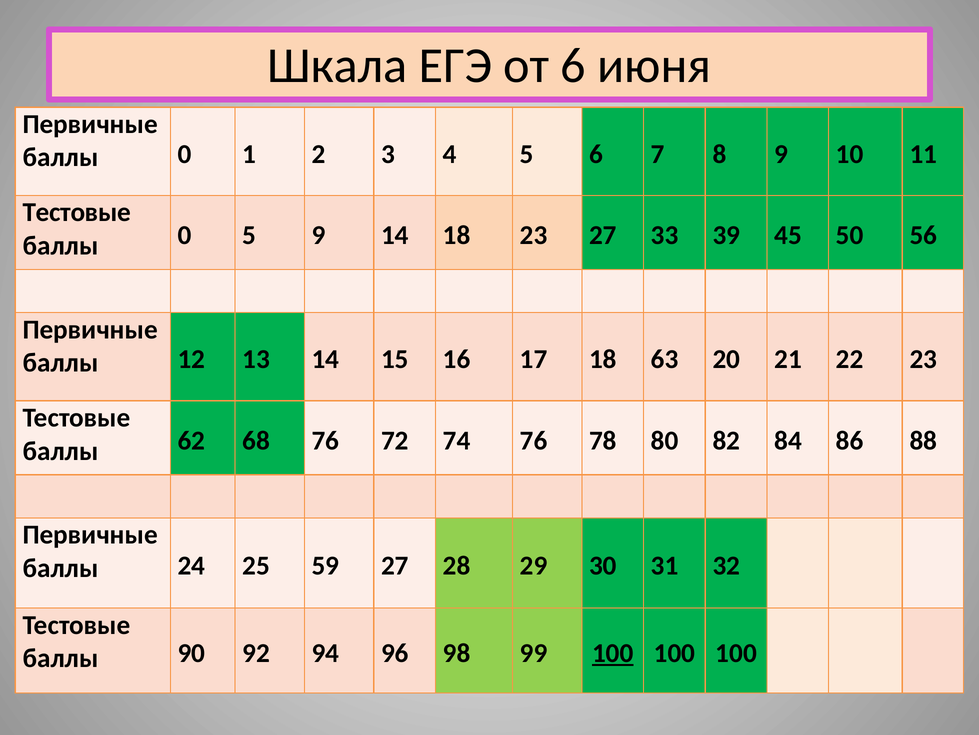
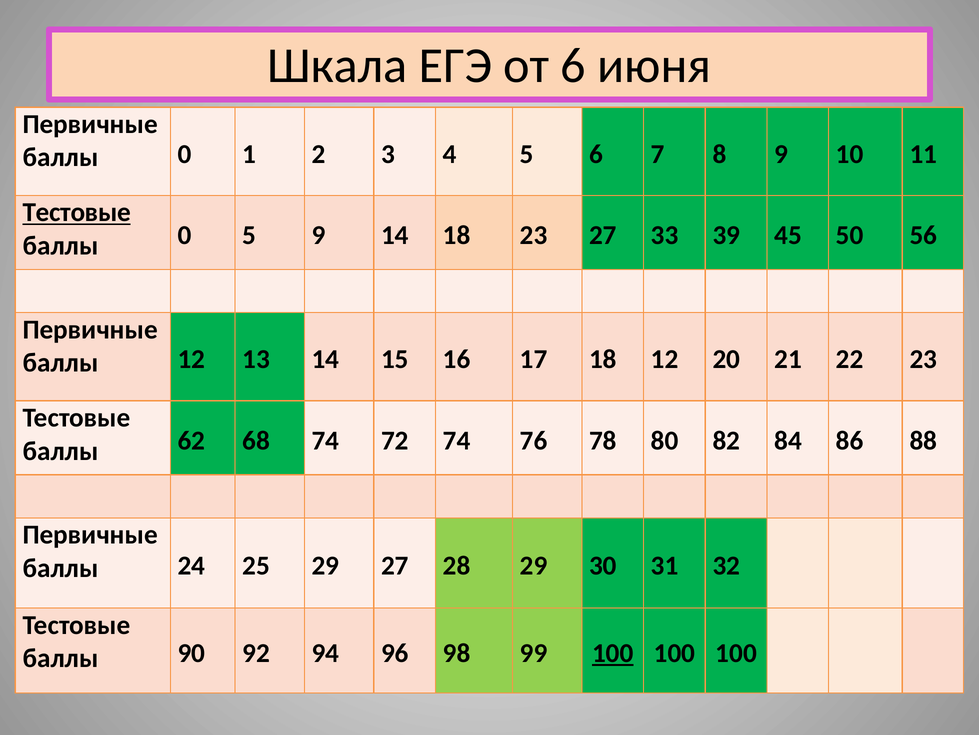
Тестовые underline: none -> present (77, 212)
18 63: 63 -> 12 (665, 359)
68 76: 76 -> 74 (326, 440)
25 59: 59 -> 29 (326, 565)
